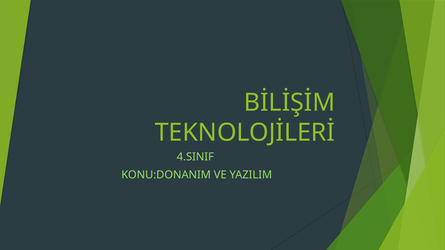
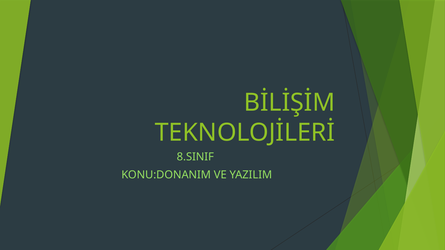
4.SINIF: 4.SINIF -> 8.SINIF (195, 157)
